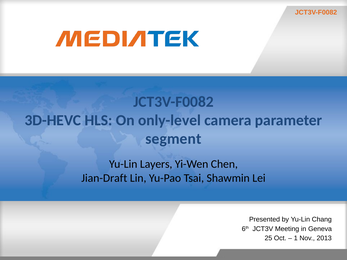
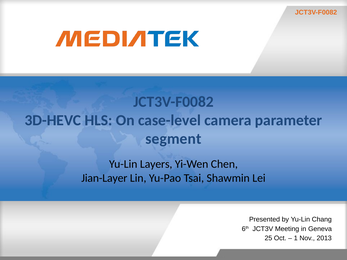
only-level: only-level -> case-level (169, 120)
Jian-Draft: Jian-Draft -> Jian-Layer (104, 178)
